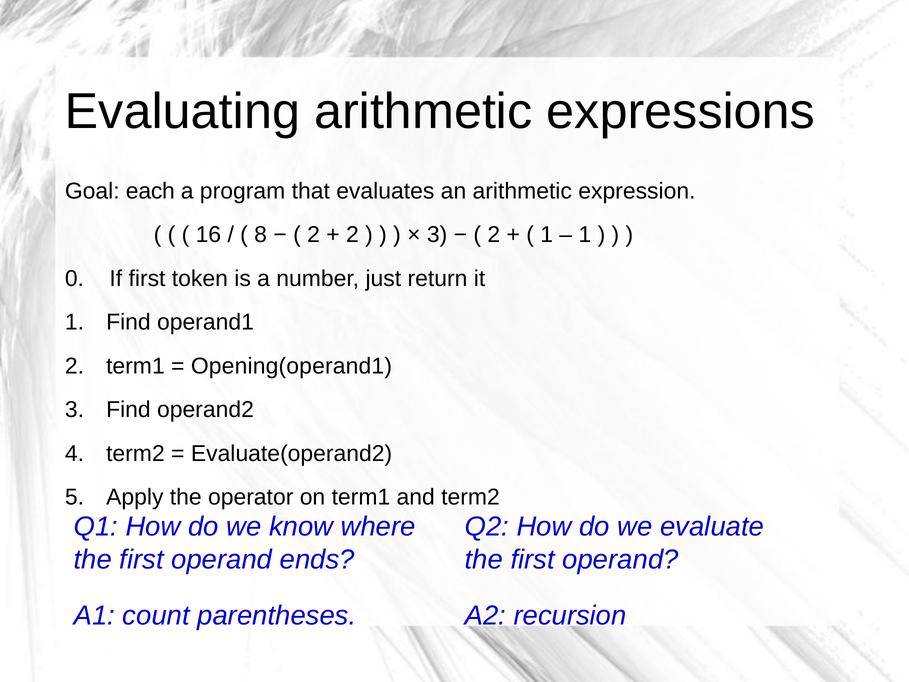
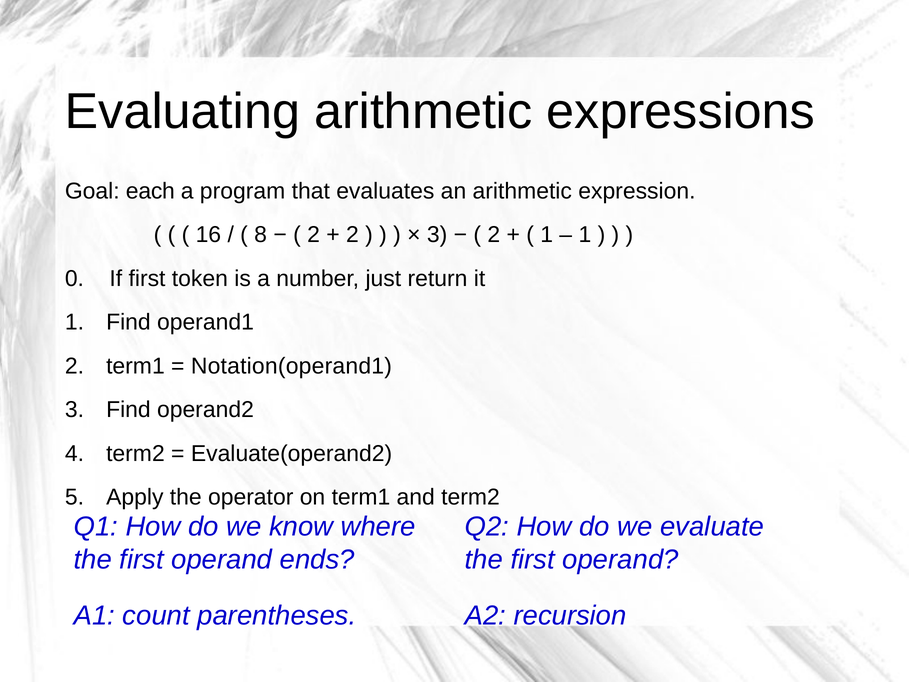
Opening(operand1: Opening(operand1 -> Notation(operand1 (291, 366)
